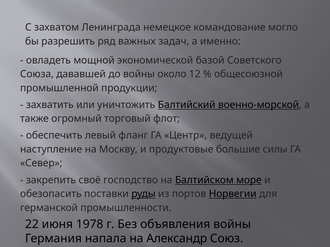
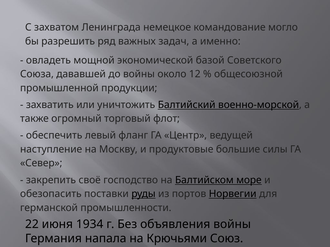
1978: 1978 -> 1934 (90, 225)
Александр: Александр -> Крючьями (177, 239)
